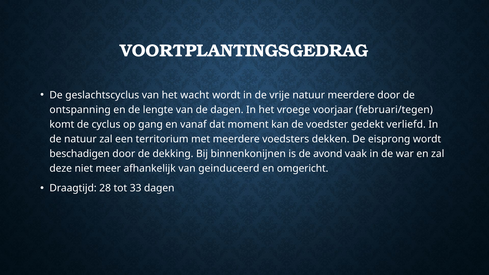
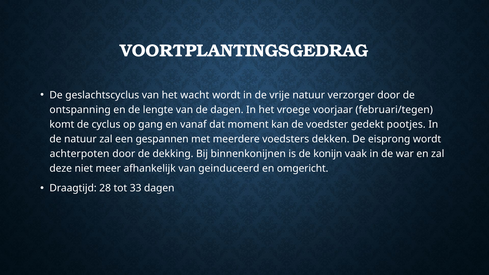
natuur meerdere: meerdere -> verzorger (351, 95)
verliefd: verliefd -> pootjes (406, 125)
territorium: territorium -> gespannen (162, 139)
beschadigen: beschadigen -> achterpoten (80, 154)
avond: avond -> konijn (328, 154)
